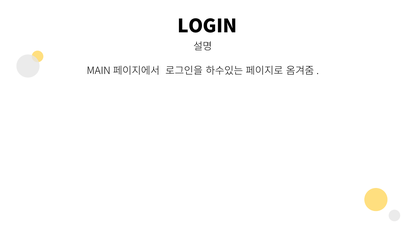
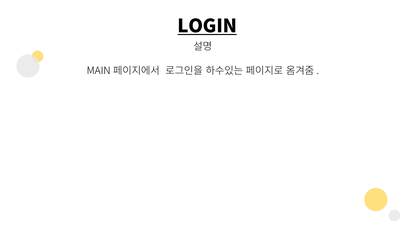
LOGIN underline: none -> present (207, 26)
